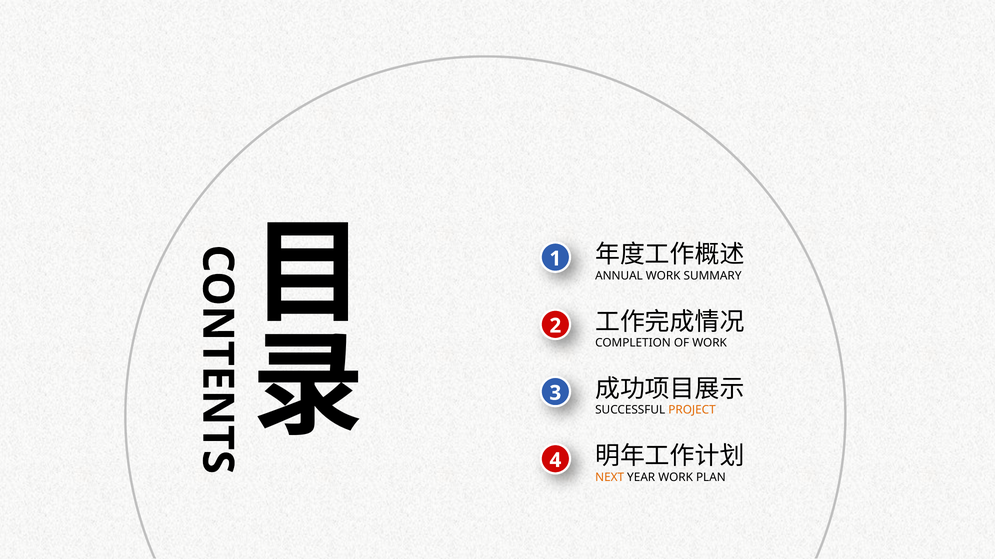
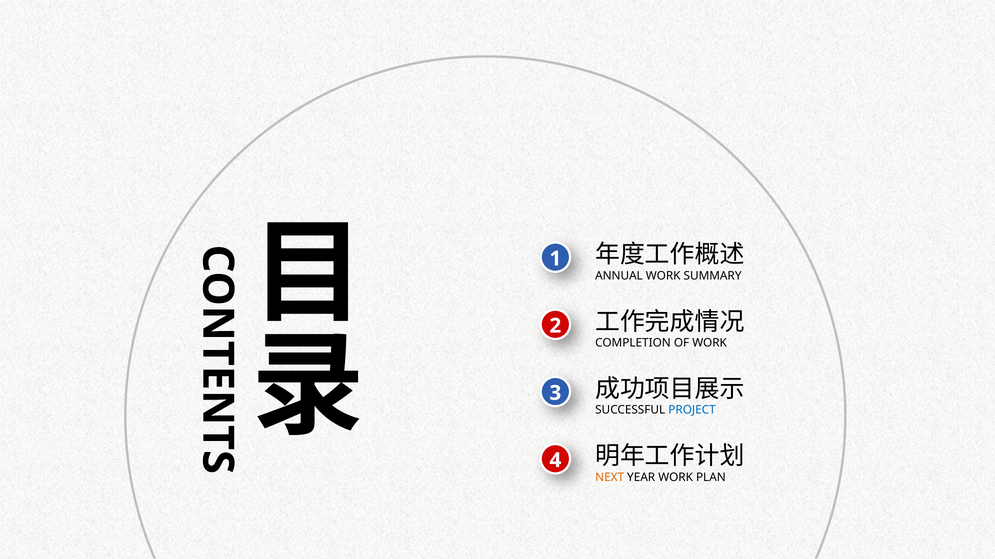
PROJECT colour: orange -> blue (692, 411)
